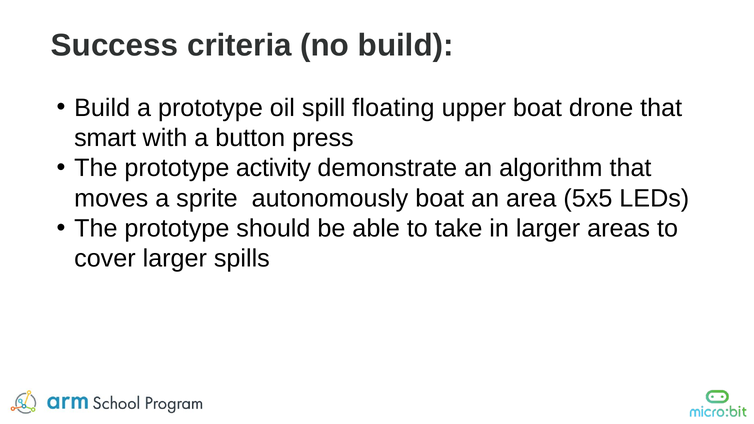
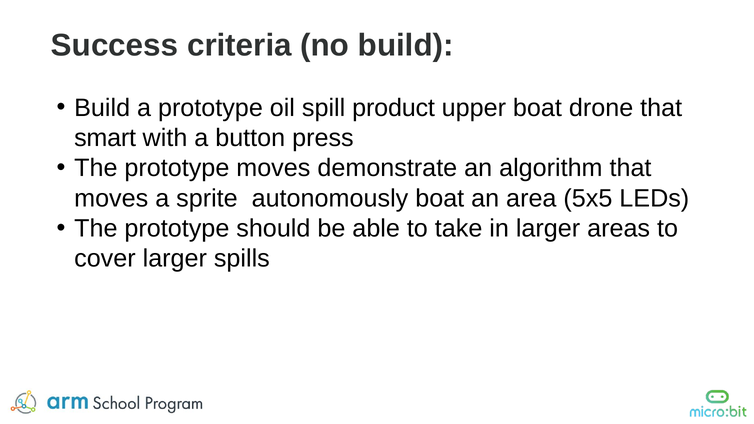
floating: floating -> product (394, 108)
prototype activity: activity -> moves (273, 168)
